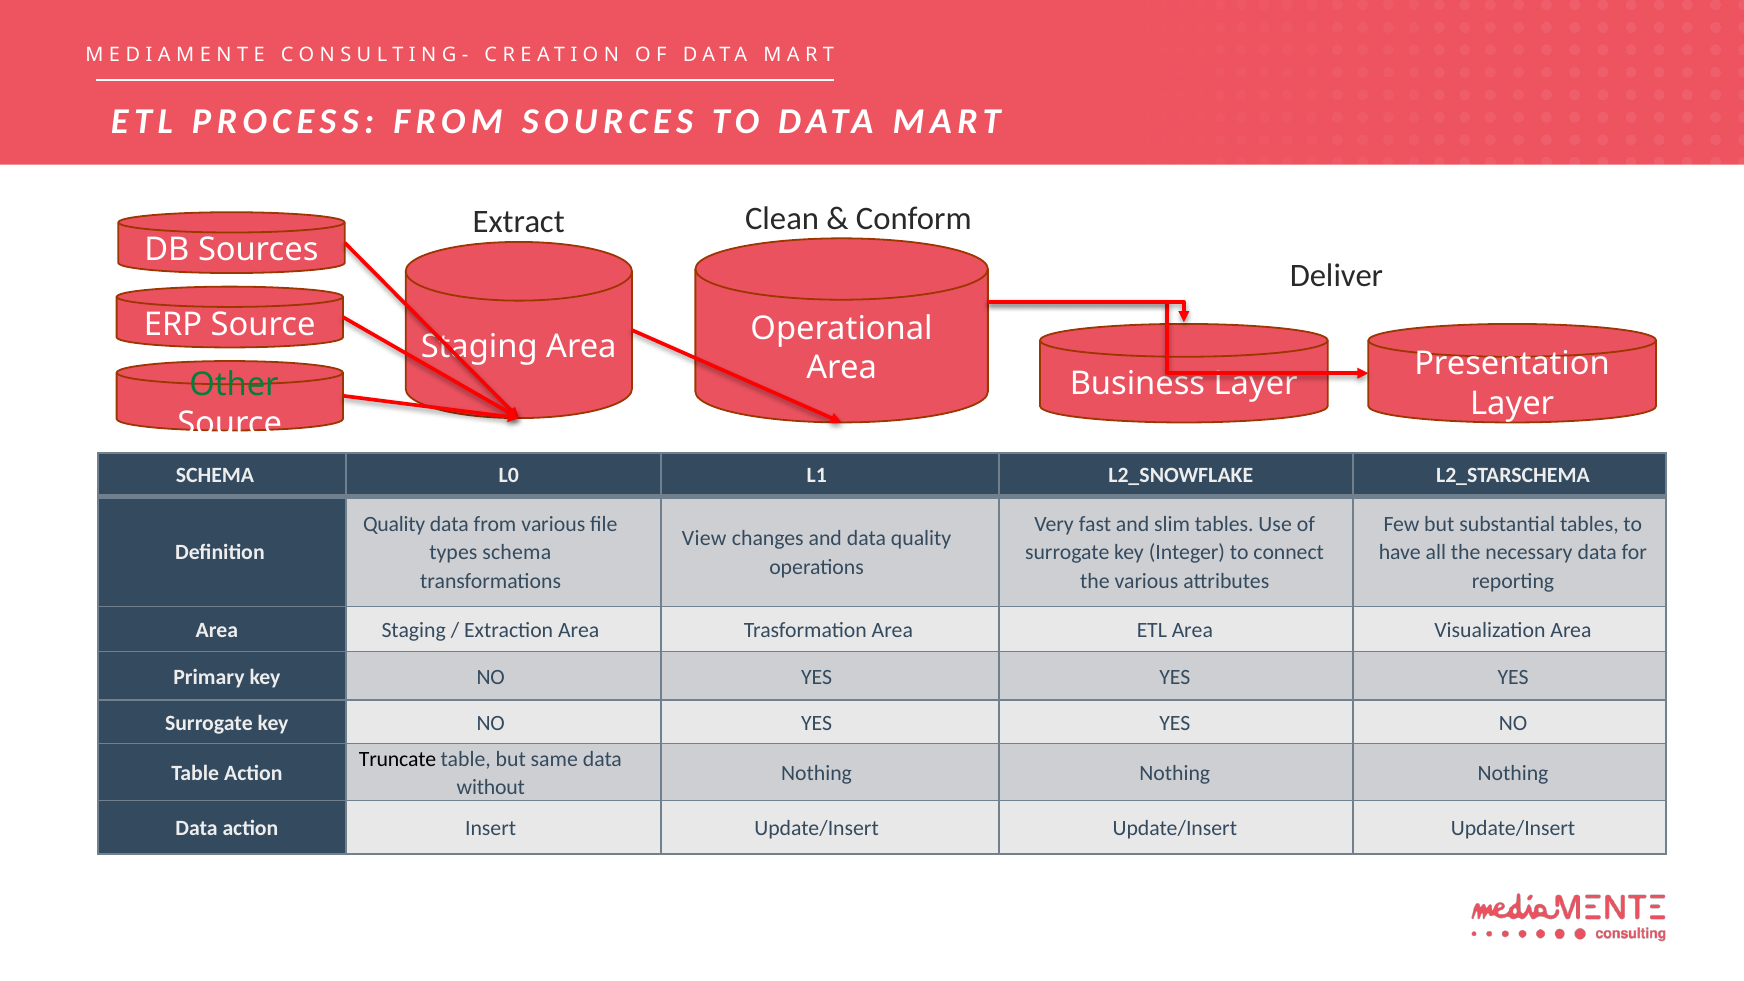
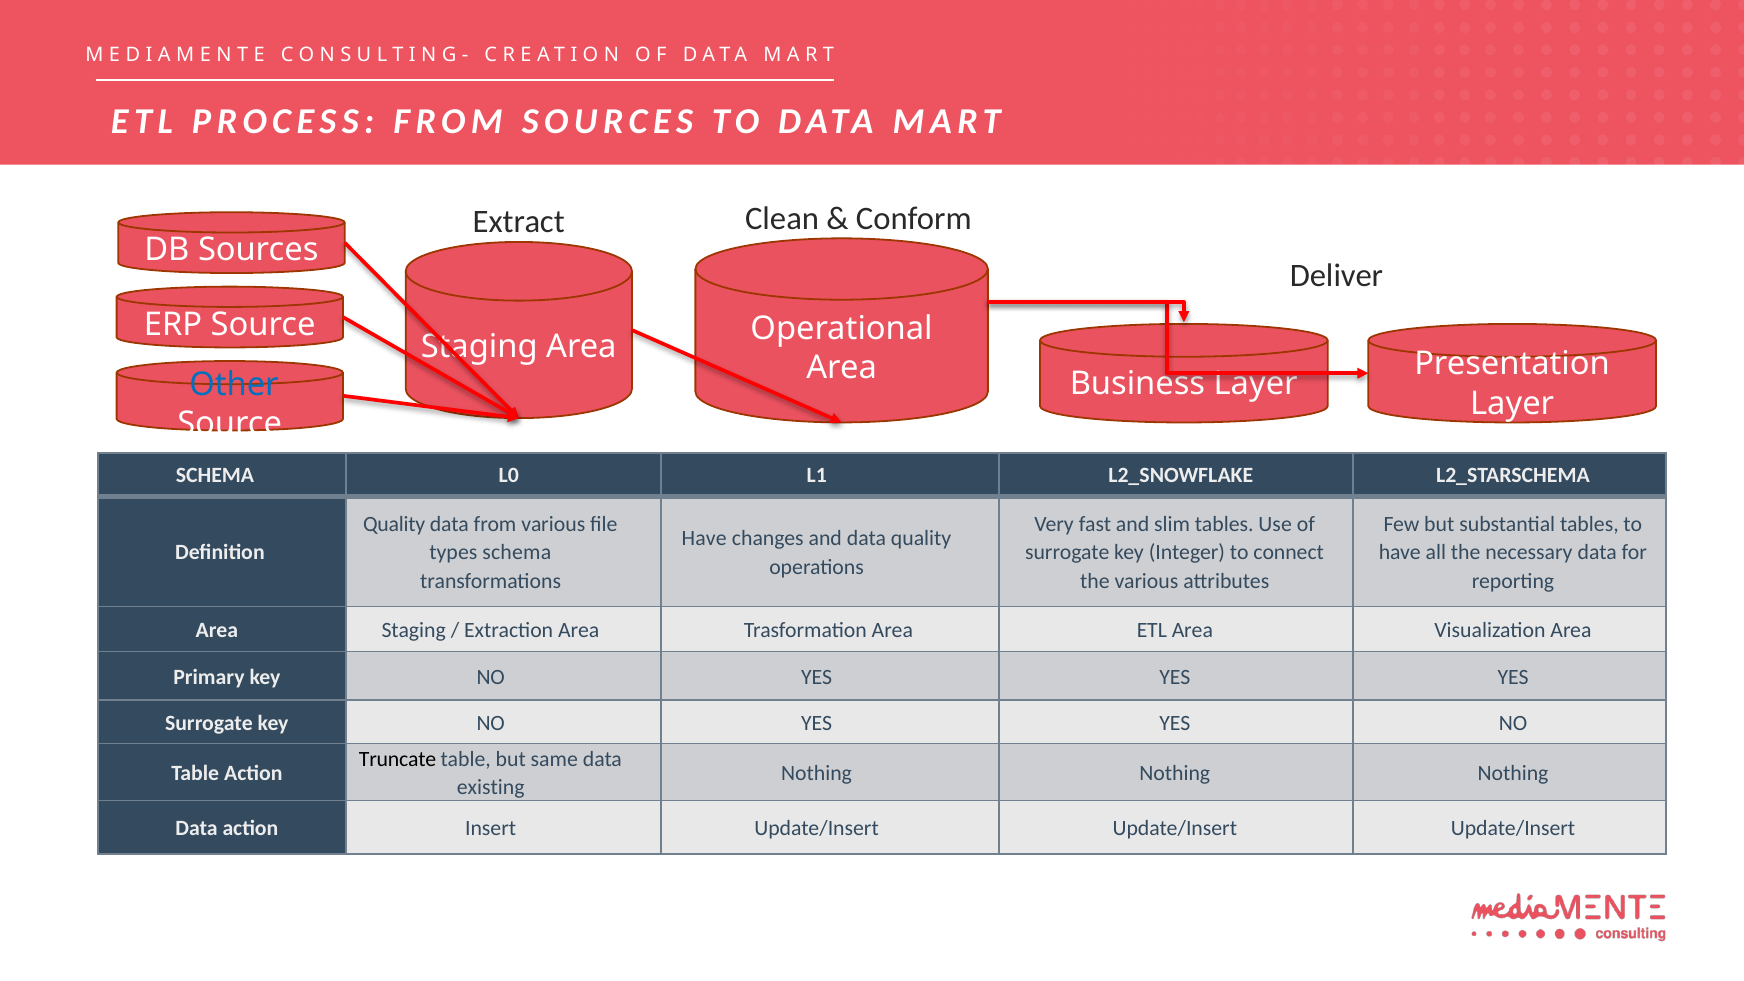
Other colour: green -> blue (234, 384)
View: View -> Have (704, 538)
without: without -> existing (491, 787)
